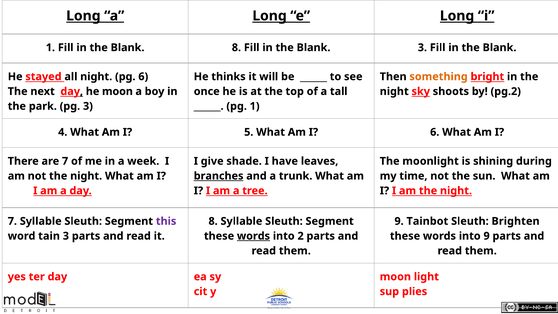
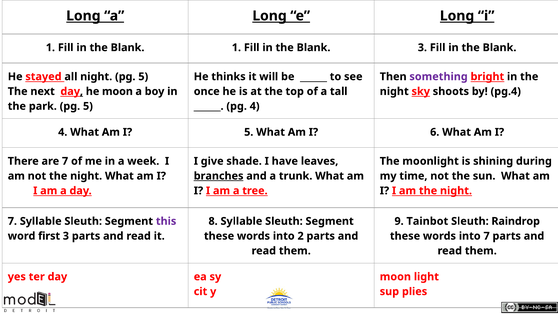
Blank 8: 8 -> 1 (236, 48)
night pg 6: 6 -> 5 (143, 77)
something colour: orange -> purple (439, 77)
pg.2: pg.2 -> pg.4 (506, 91)
park pg 3: 3 -> 5 (88, 106)
pg 1: 1 -> 4 (255, 106)
Brighten: Brighten -> Raindrop (516, 221)
tain: tain -> first (49, 236)
words underline: present -> none (253, 236)
into 9: 9 -> 7 (487, 236)
